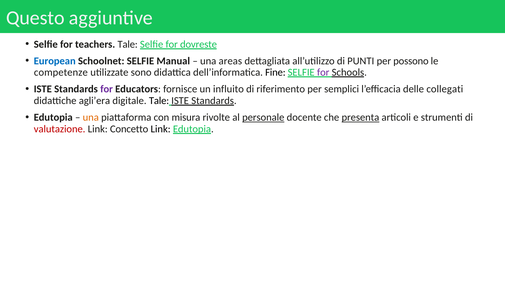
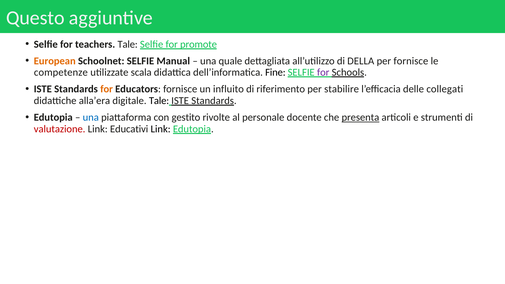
dovreste: dovreste -> promote (199, 44)
European colour: blue -> orange (55, 61)
areas: areas -> quale (230, 61)
PUNTI: PUNTI -> DELLA (361, 61)
per possono: possono -> fornisce (411, 61)
sono: sono -> scala (141, 72)
for colour: purple -> orange (107, 89)
semplici: semplici -> stabilire (342, 89)
agli’era: agli’era -> alla’era (94, 101)
una colour: orange -> blue (91, 117)
misura: misura -> gestito (186, 117)
personale underline: present -> none (263, 117)
Concetto: Concetto -> Educativi (129, 129)
